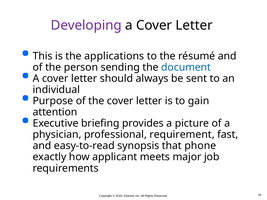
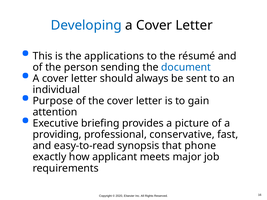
Developing colour: purple -> blue (86, 25)
physician: physician -> providing (57, 135)
requirement: requirement -> conservative (182, 135)
